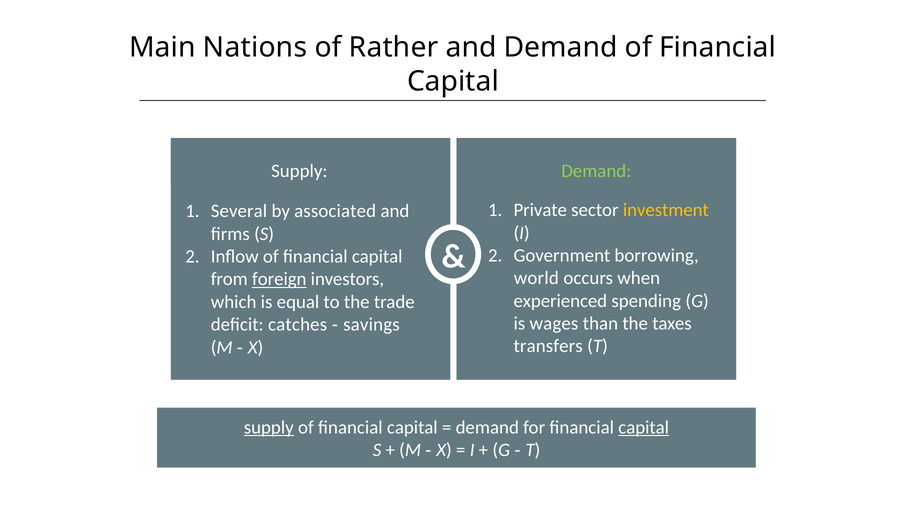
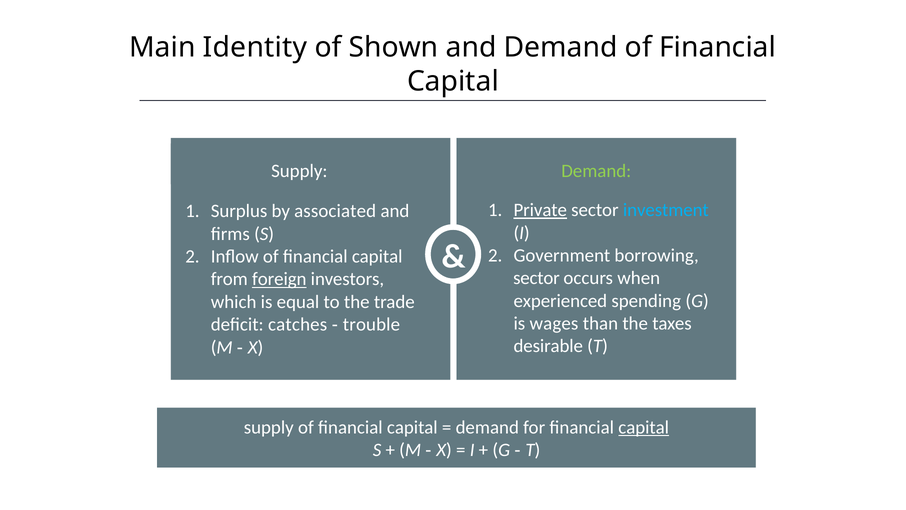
Nations: Nations -> Identity (255, 47)
Rather: Rather -> Shown (394, 47)
Private underline: none -> present (540, 210)
investment colour: yellow -> light blue (666, 210)
Several: Several -> Surplus (239, 211)
world: world -> sector (536, 278)
savings: savings -> trouble (371, 324)
transfers: transfers -> desirable (548, 346)
supply underline: present -> none (269, 427)
